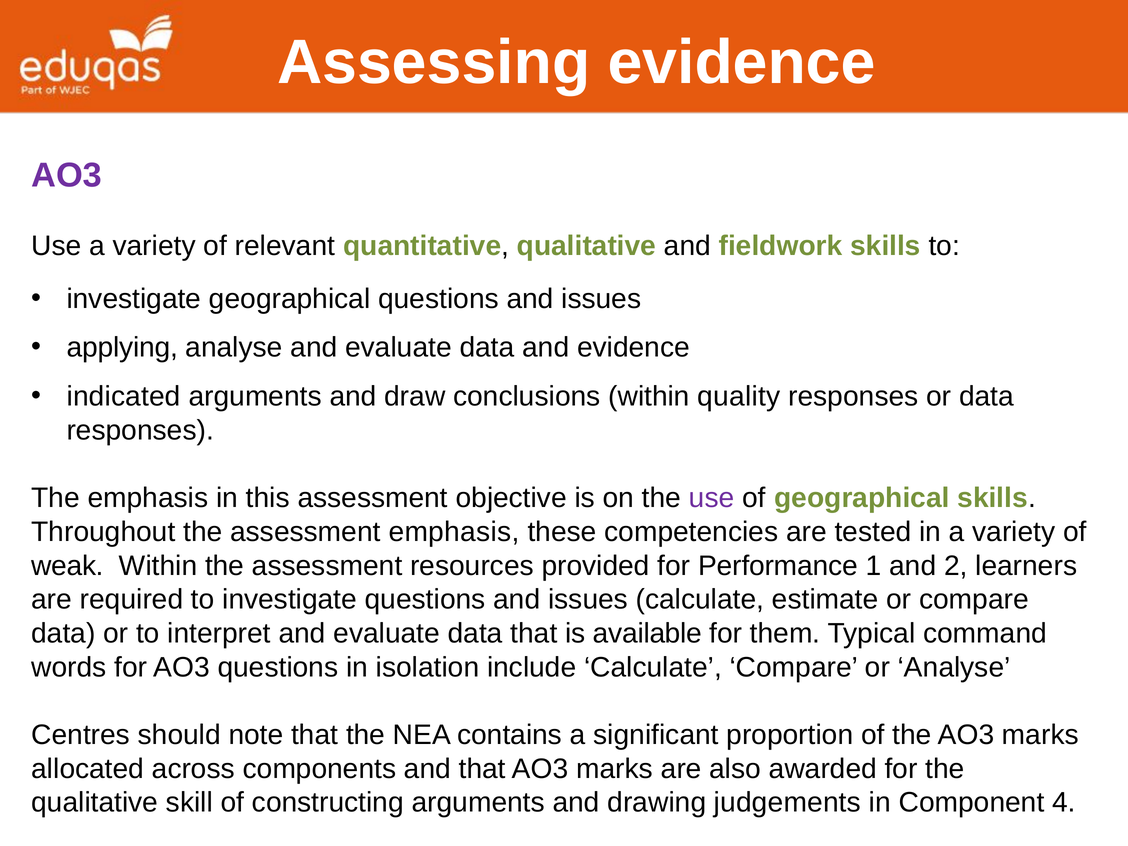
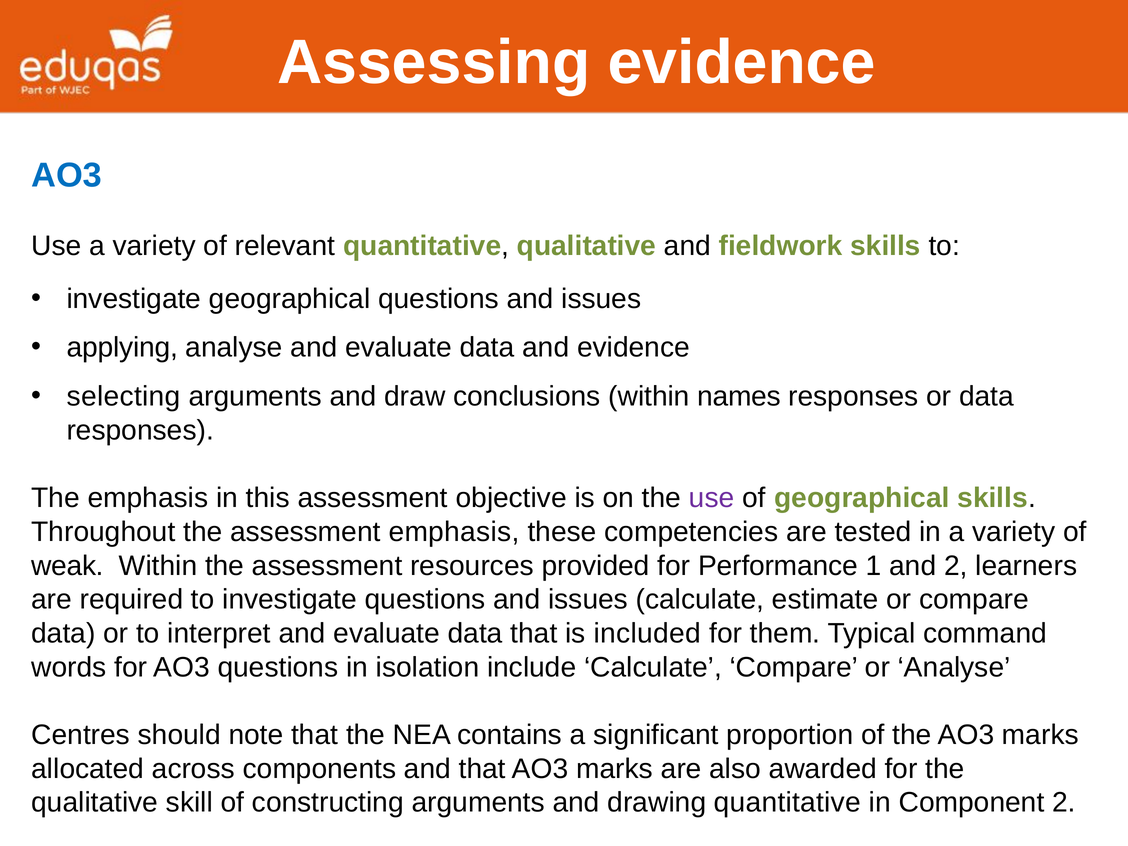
AO3 colour: purple -> blue (67, 175)
indicated: indicated -> selecting (124, 397)
quality: quality -> names (739, 397)
available: available -> included (647, 633)
drawing judgements: judgements -> quantitative (787, 803)
Component 4: 4 -> 2 (1064, 803)
